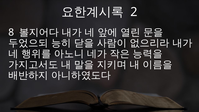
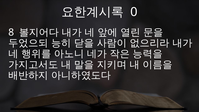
2: 2 -> 0 (134, 12)
